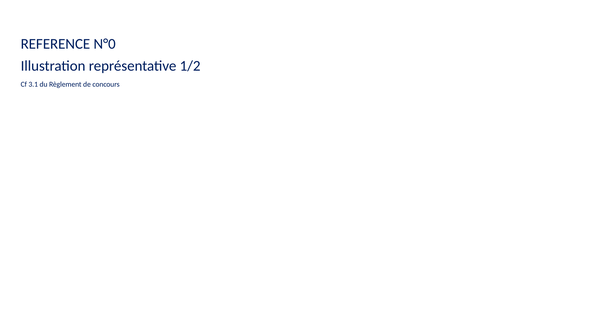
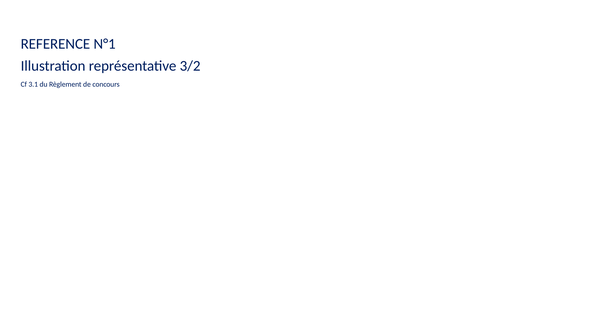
N°0: N°0 -> N°1 (105, 44)
1/2: 1/2 -> 3/2 (190, 66)
